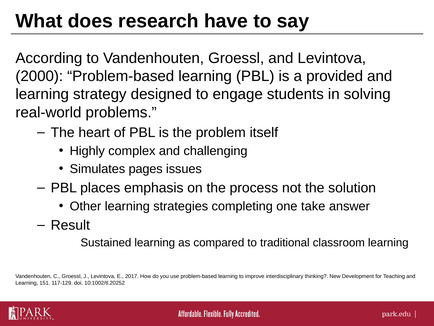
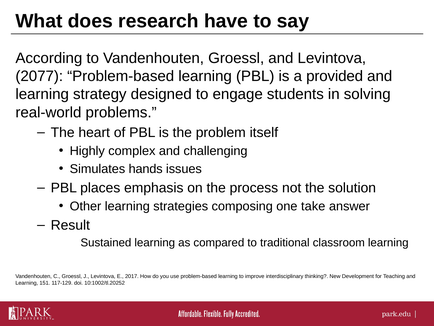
2000: 2000 -> 2077 (39, 76)
pages: pages -> hands (146, 169)
completing: completing -> composing (242, 206)
